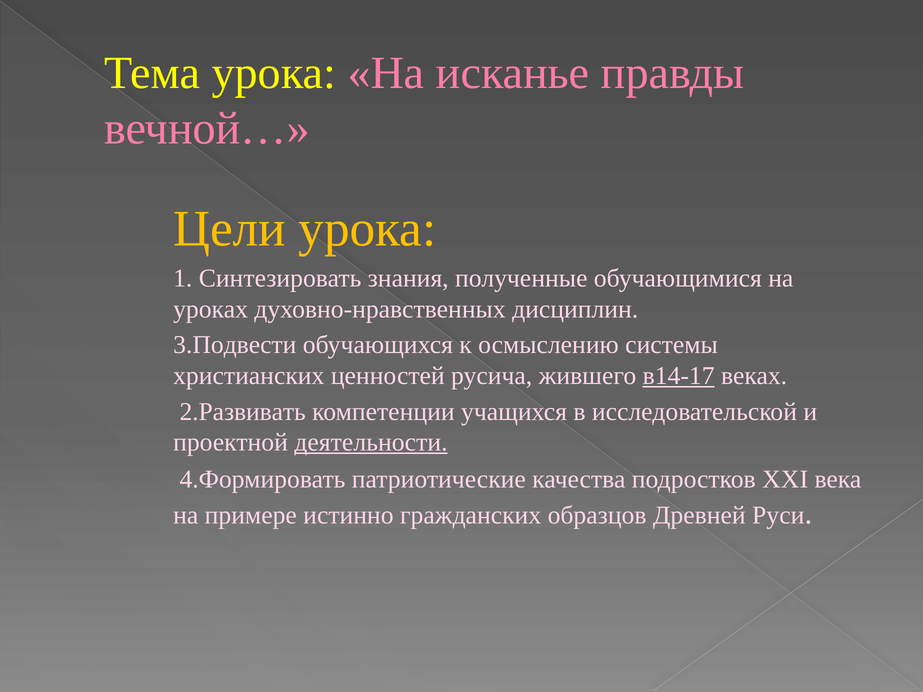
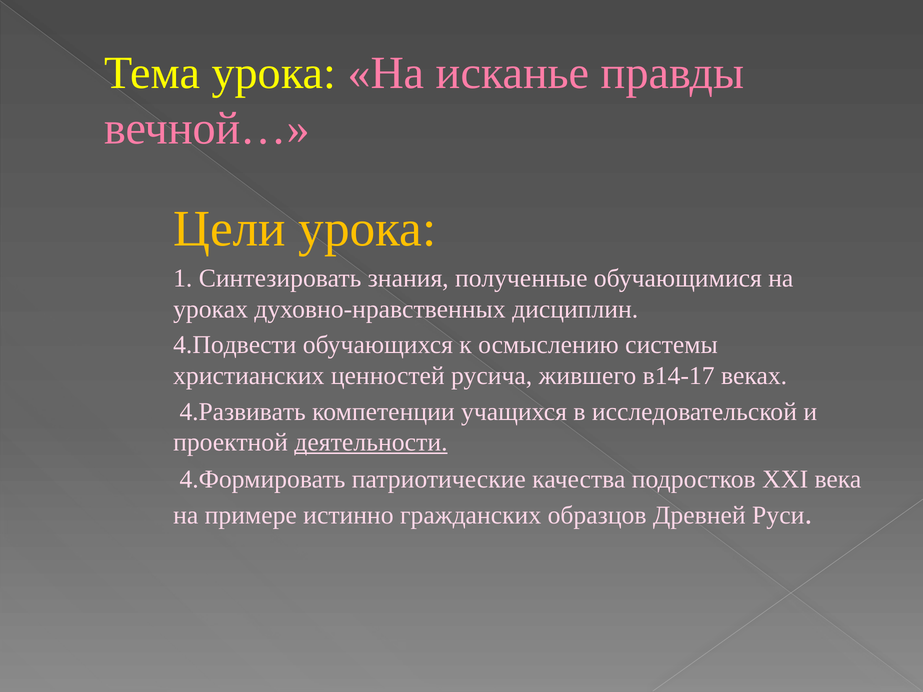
3.Подвести: 3.Подвести -> 4.Подвести (235, 345)
в14-17 underline: present -> none (679, 376)
2.Развивать: 2.Развивать -> 4.Развивать (243, 412)
